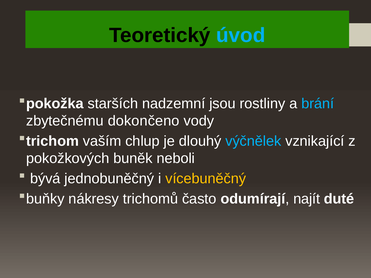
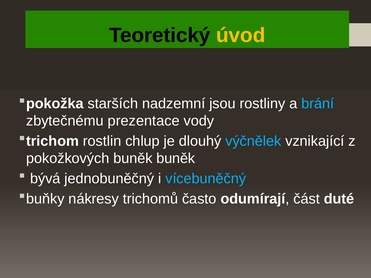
úvod colour: light blue -> yellow (241, 35)
dokončeno: dokončeno -> prezentace (144, 121)
vaším: vaším -> rostlin (102, 141)
buněk neboli: neboli -> buněk (176, 159)
vícebuněčný colour: yellow -> light blue (206, 179)
najít: najít -> část (307, 199)
